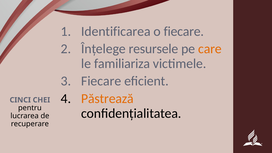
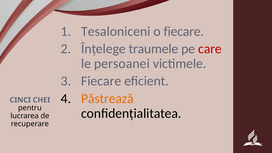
Identificarea: Identificarea -> Tesaloniceni (116, 31)
resursele: resursele -> traumele (154, 49)
care colour: orange -> red (210, 49)
familiariza: familiariza -> persoanei (122, 64)
